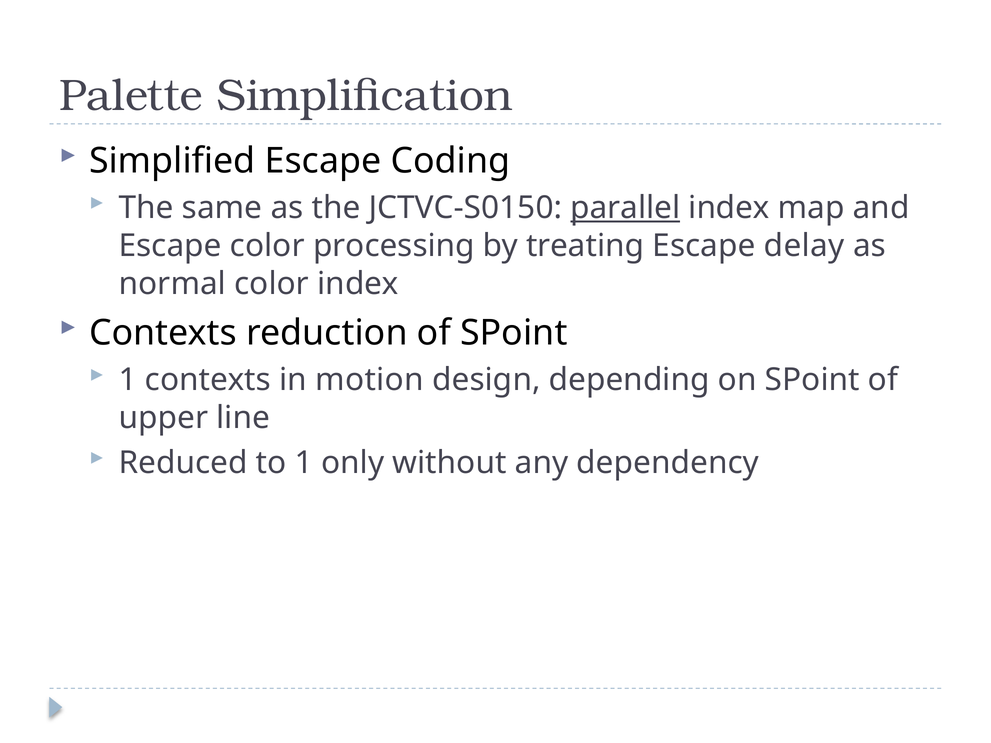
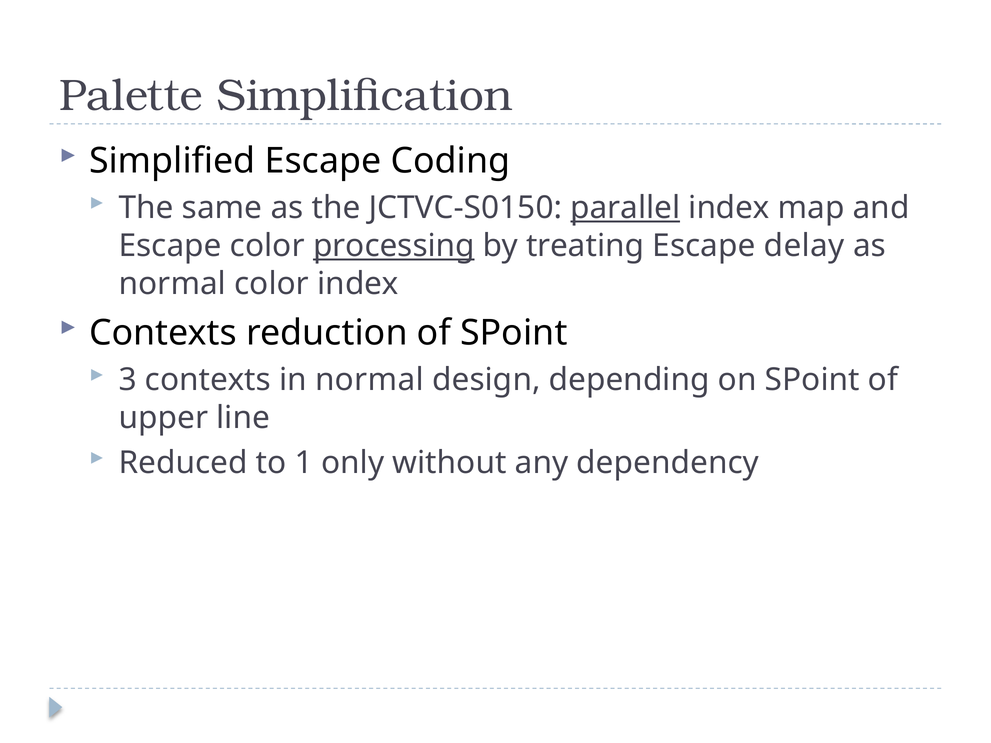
processing underline: none -> present (394, 246)
1: 1 -> 3 (128, 380)
in motion: motion -> normal (369, 380)
